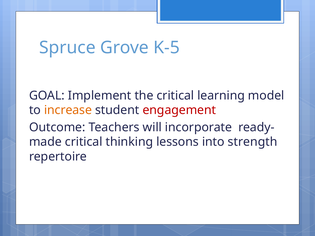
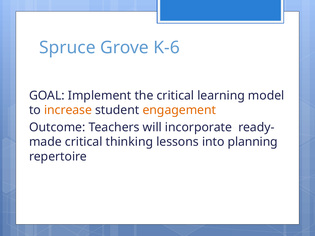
K-5: K-5 -> K-6 (167, 48)
engagement colour: red -> orange (179, 110)
strength: strength -> planning (253, 142)
